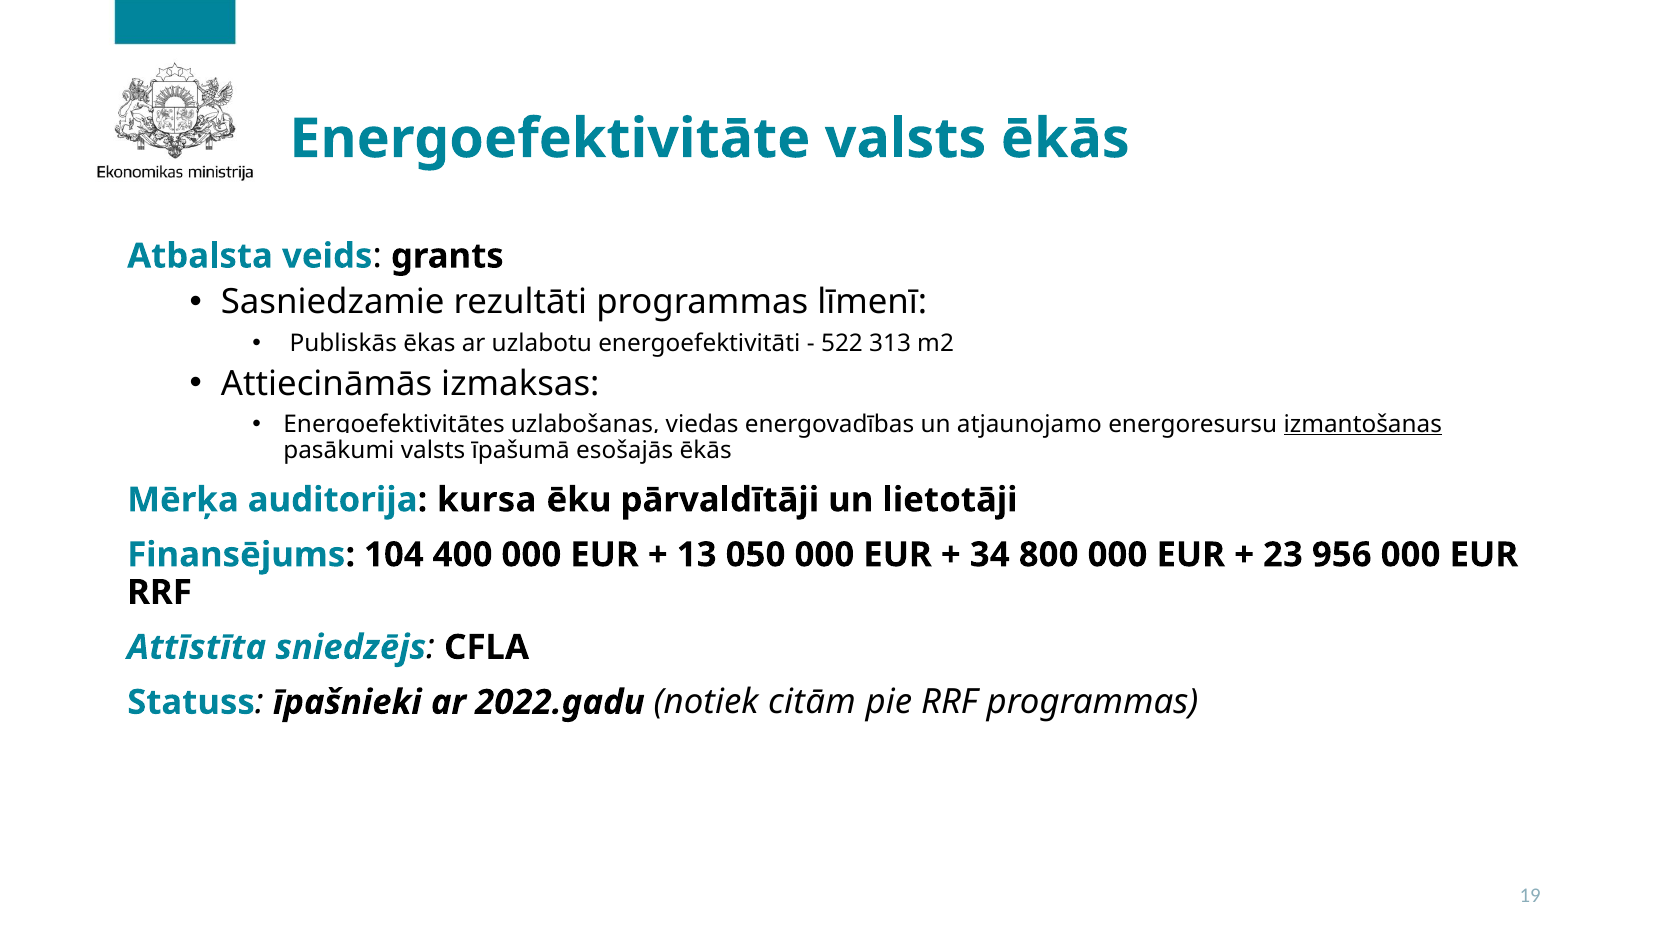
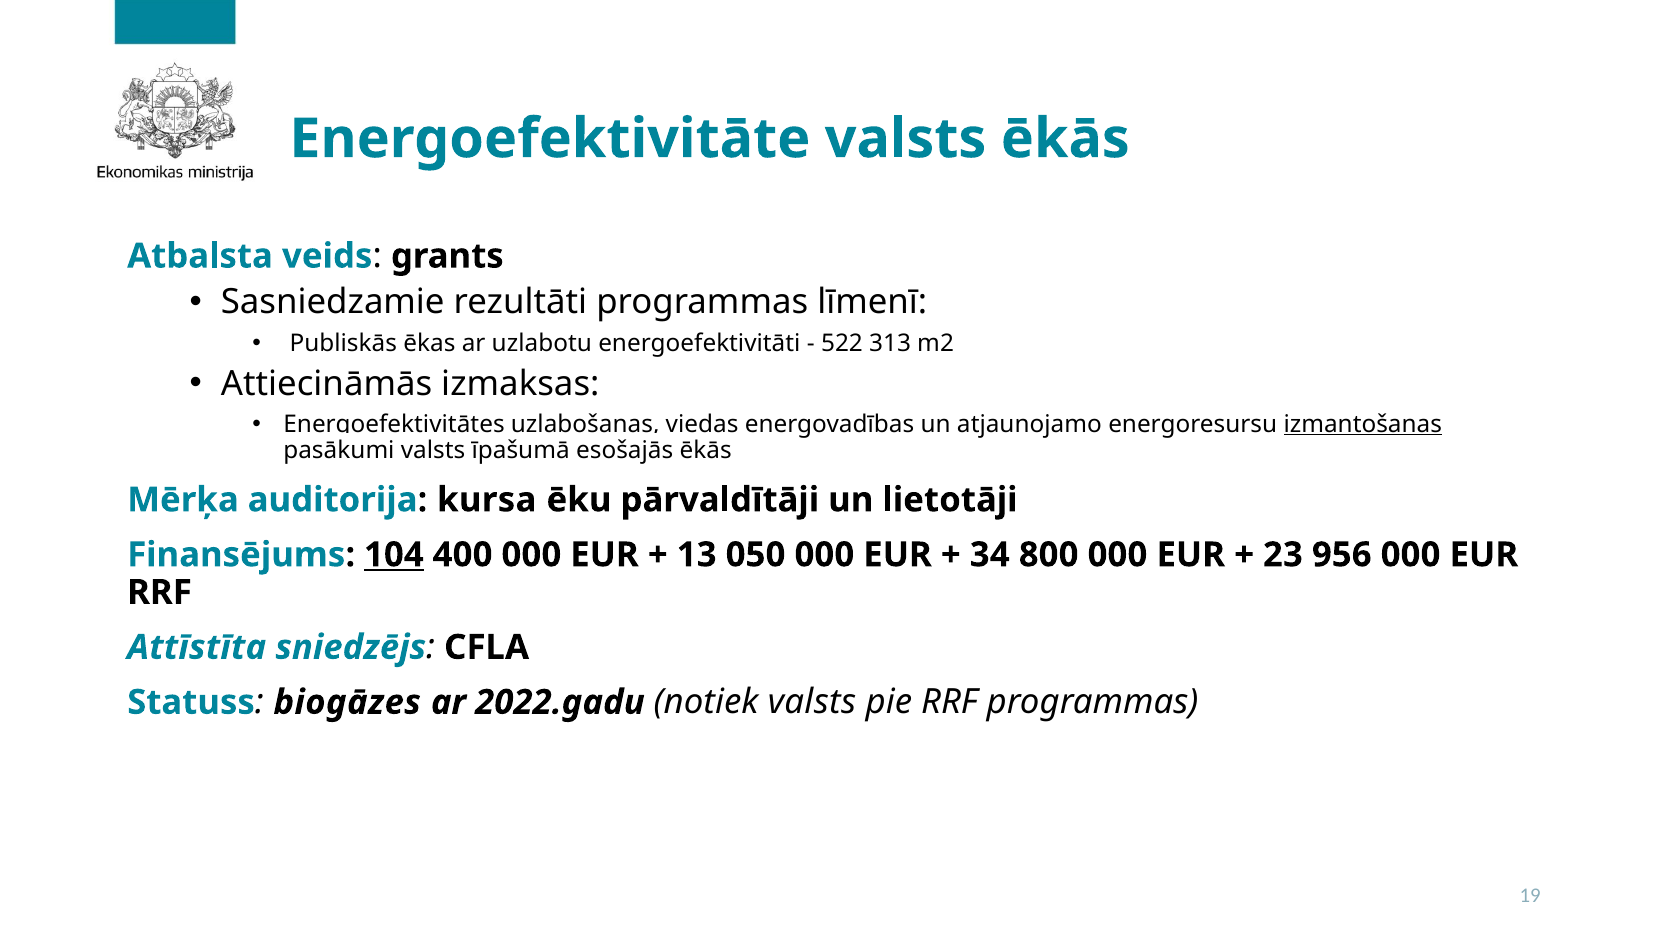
104 underline: none -> present (394, 555)
īpašnieki: īpašnieki -> biogāzes (347, 702)
notiek citām: citām -> valsts (812, 702)
